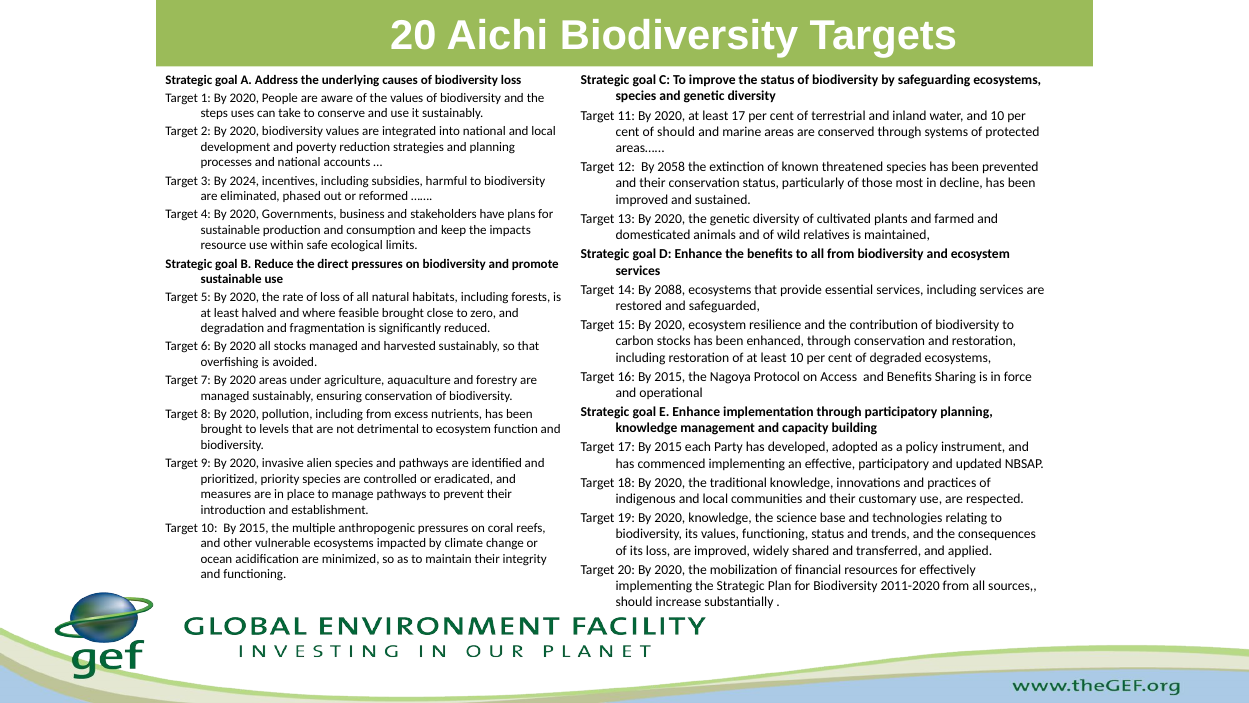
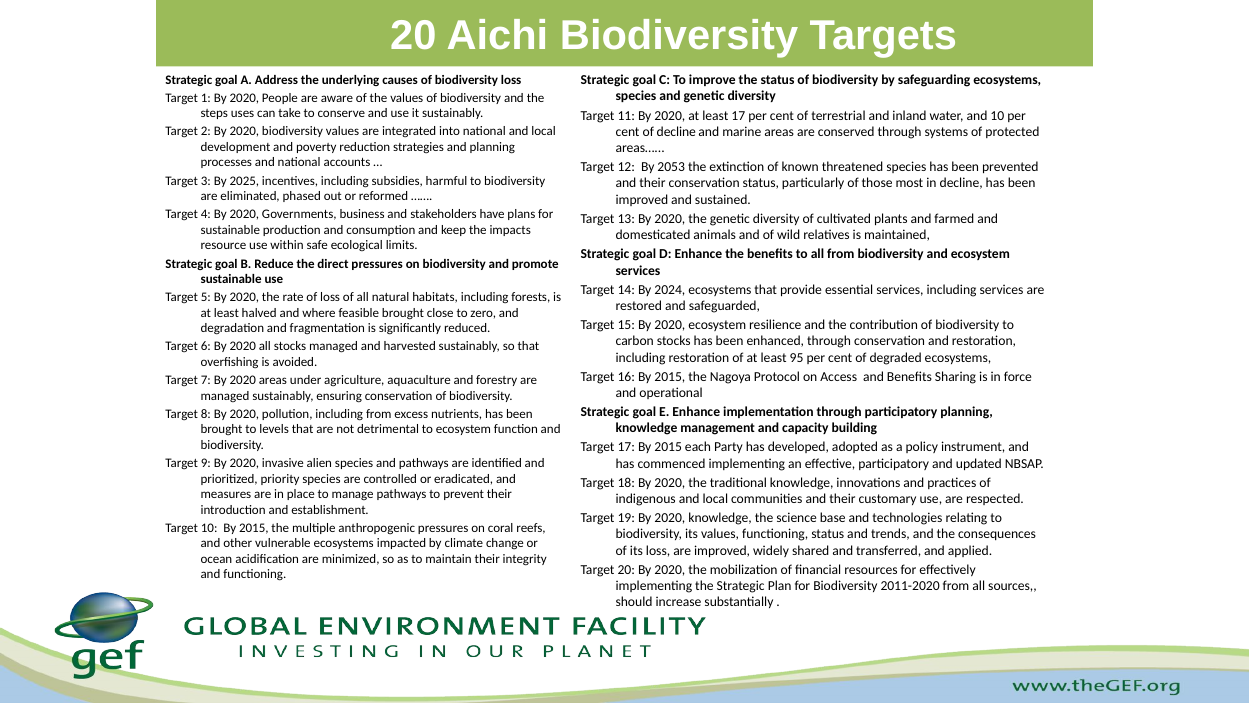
of should: should -> decline (676, 132)
2058: 2058 -> 2053 (671, 167)
2024: 2024 -> 2025 (244, 181)
2088: 2088 -> 2024 (670, 289)
least 10: 10 -> 95 (797, 357)
